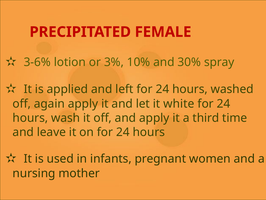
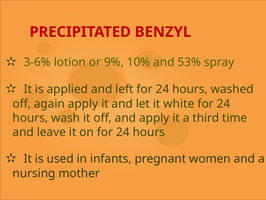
FEMALE: FEMALE -> BENZYL (163, 32)
3%: 3% -> 9% (114, 62)
30%: 30% -> 53% (189, 62)
